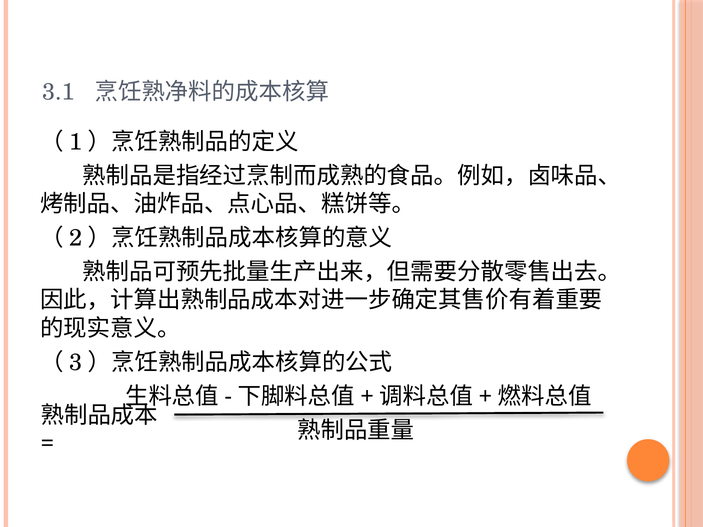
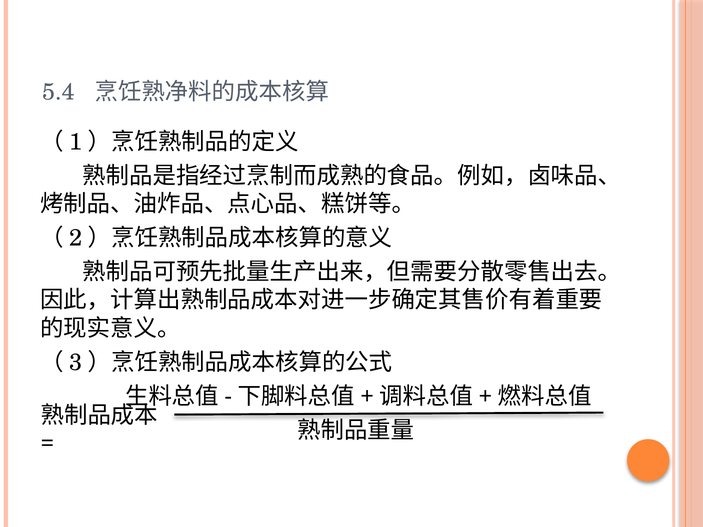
3.1: 3.1 -> 5.4 (58, 92)
